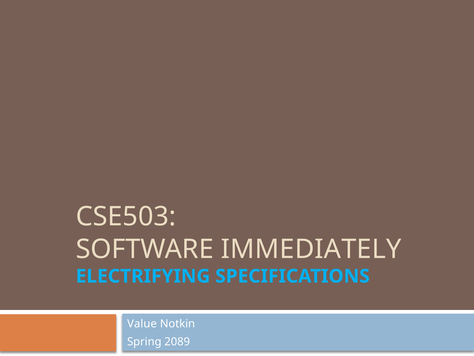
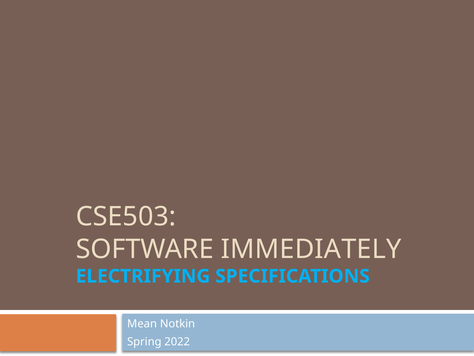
Value: Value -> Mean (142, 323)
2089: 2089 -> 2022 (177, 341)
